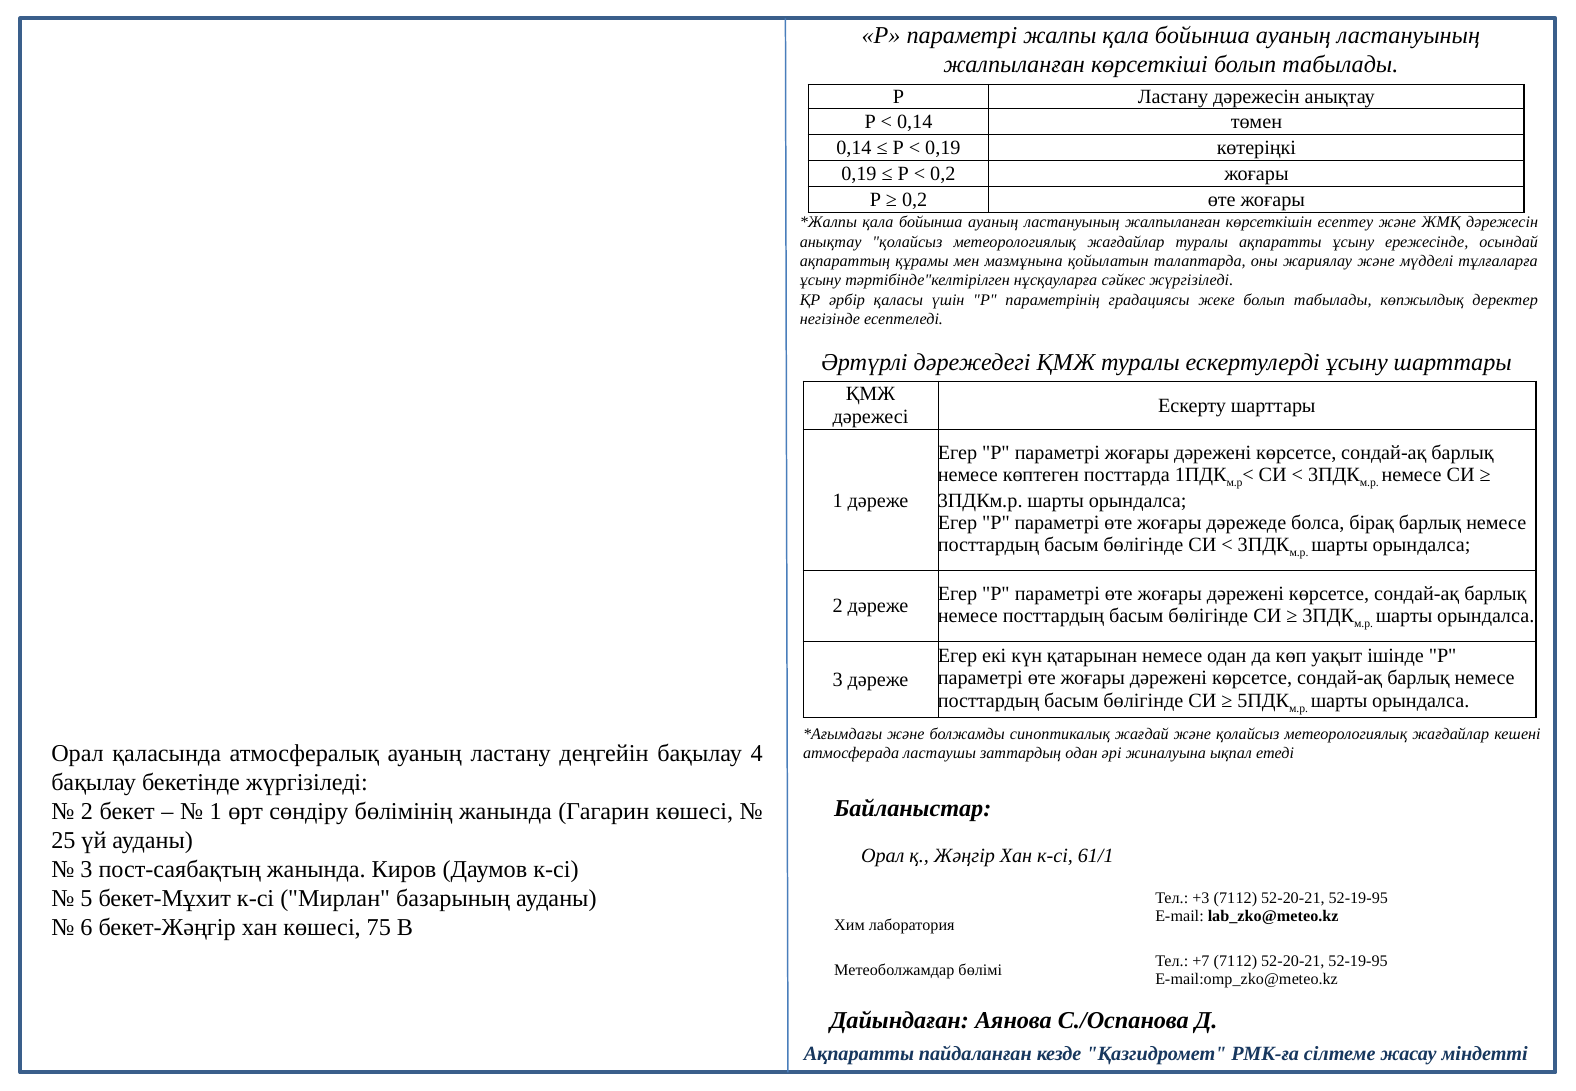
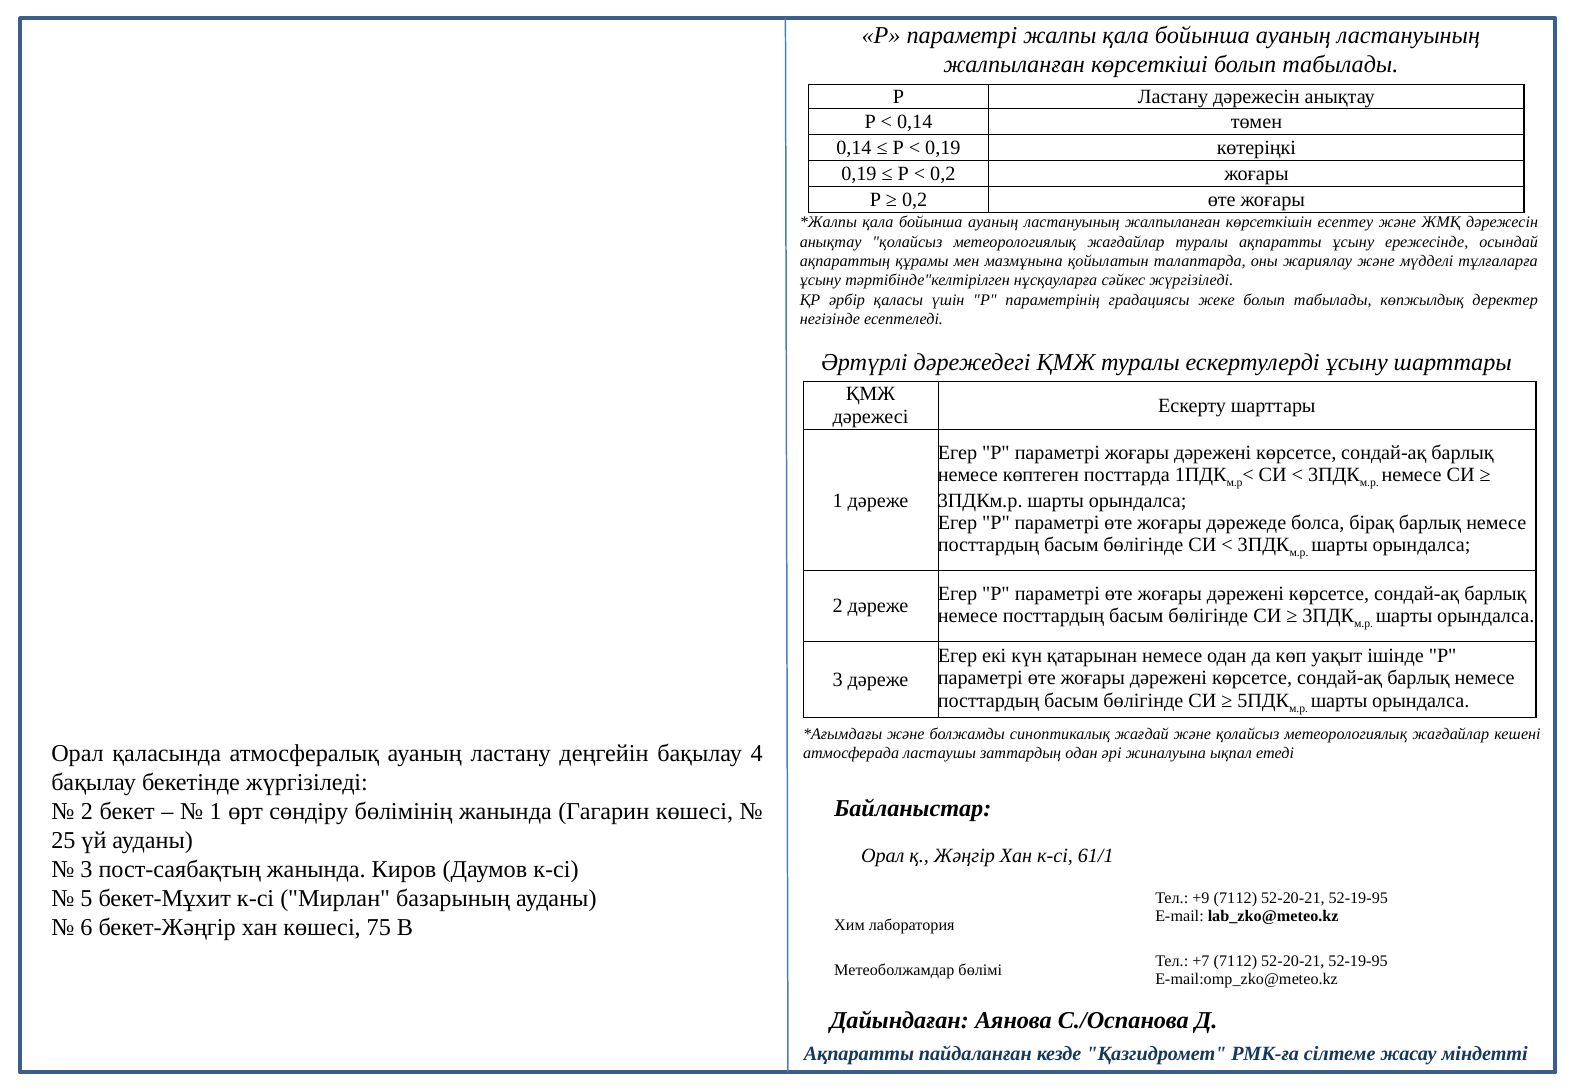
+3: +3 -> +9 (1201, 899)
